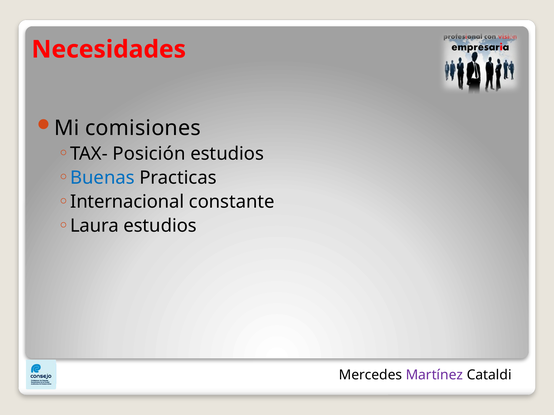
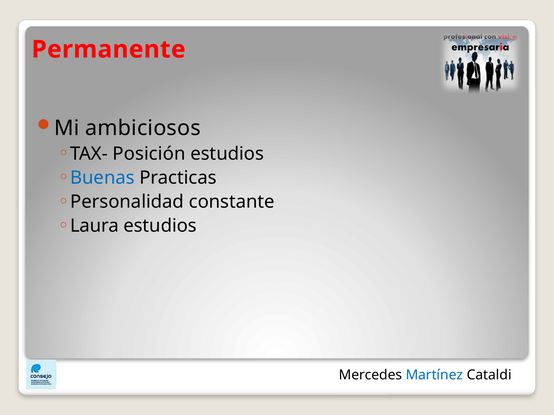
Necesidades: Necesidades -> Permanente (109, 49)
comisiones: comisiones -> ambiciosos (143, 128)
Internacional: Internacional -> Personalidad (127, 202)
Martínez colour: purple -> blue (434, 376)
